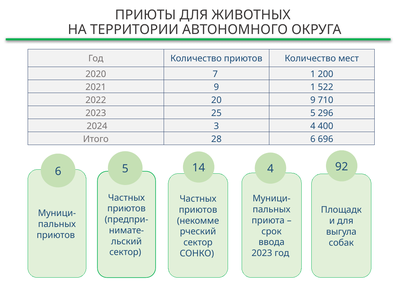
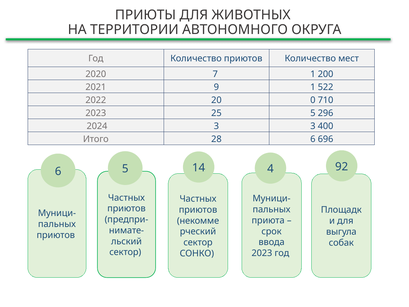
20 9: 9 -> 0 (313, 100)
3 4: 4 -> 3 (313, 126)
